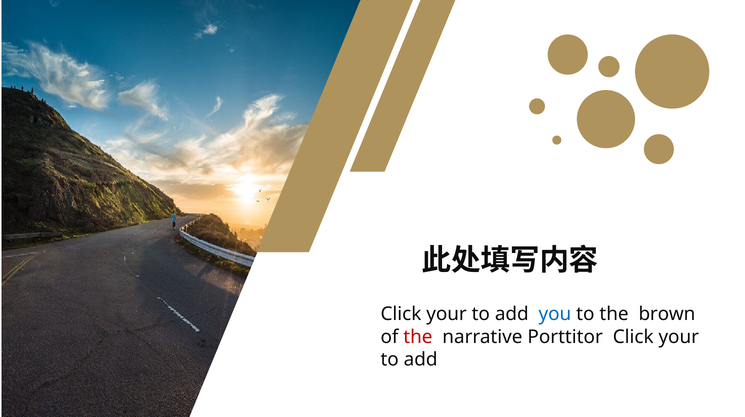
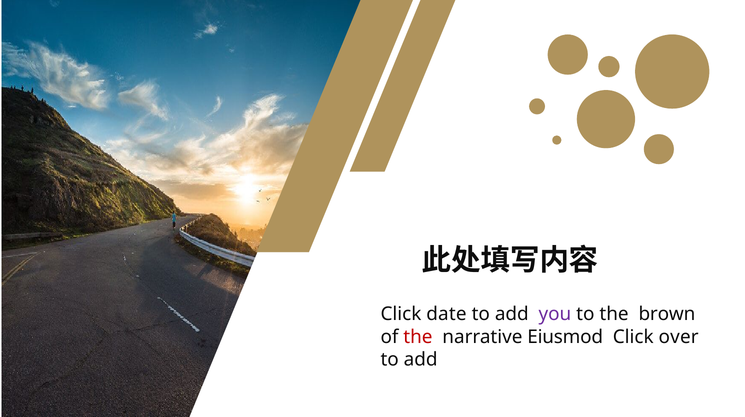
your: your -> date (446, 314)
you colour: blue -> purple (555, 314)
Porttitor: Porttitor -> Eiusmod (565, 337)
your: your -> over (679, 337)
